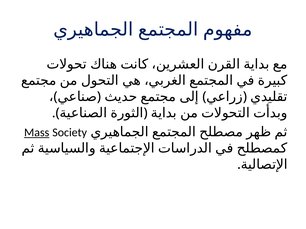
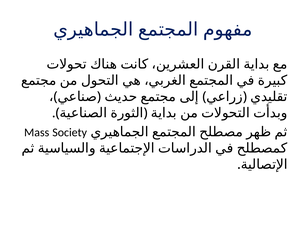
Mass underline: present -> none (37, 133)
